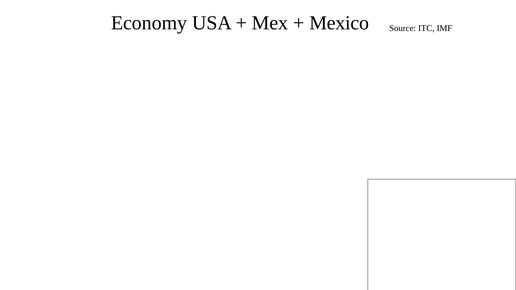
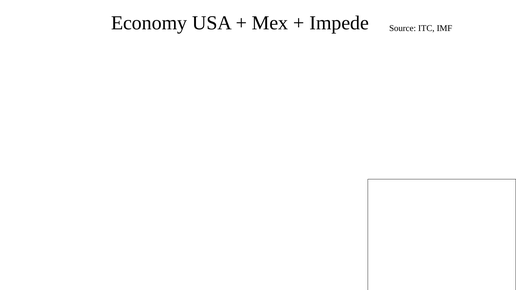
Mexico: Mexico -> Impede (339, 23)
